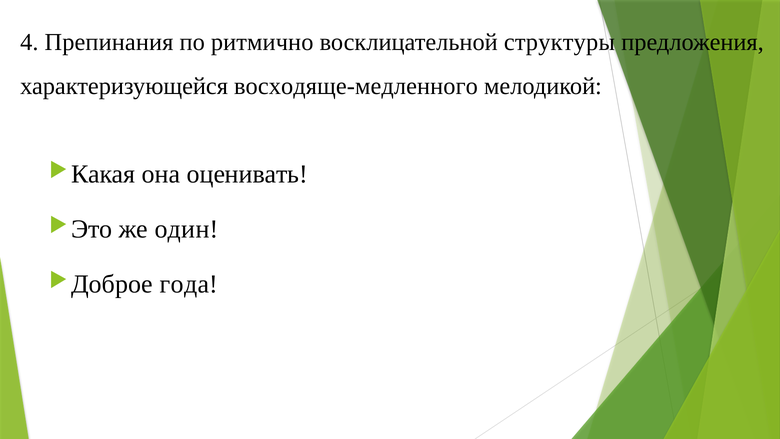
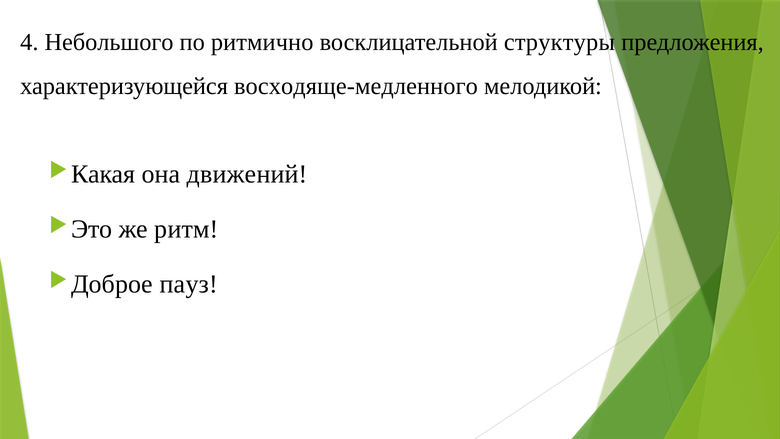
Препинания: Препинания -> Небольшого (109, 42)
оценивать: оценивать -> движений (247, 174)
один: один -> ритм (187, 229)
года: года -> пауз (189, 284)
